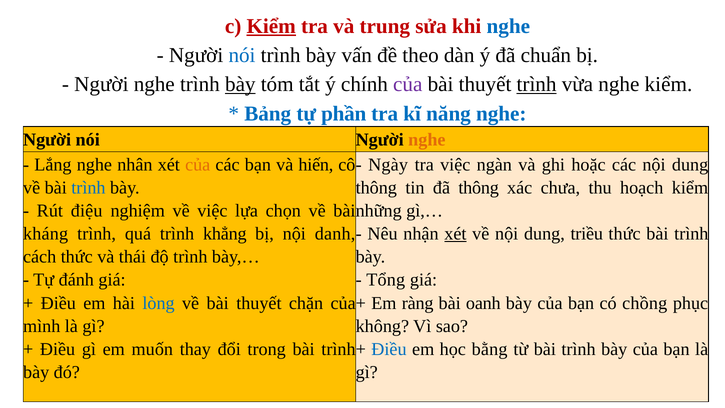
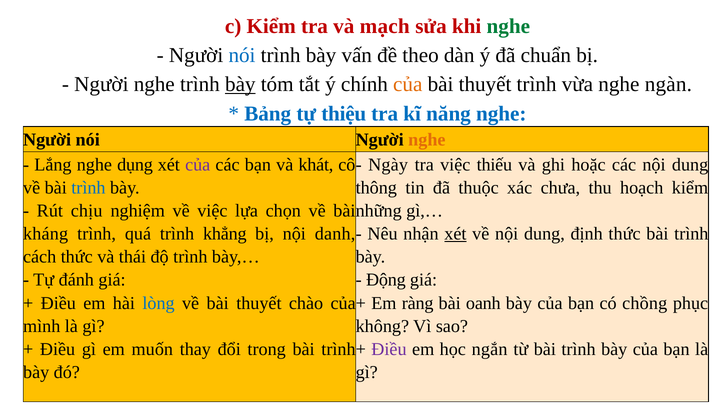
Kiểm underline: present -> none (271, 26)
trung: trung -> mạch (385, 26)
nghe colour: blue -> green (508, 26)
của colour: purple -> orange (408, 84)
trình underline: present -> none (537, 84)
nghe kiểm: kiểm -> ngàn (668, 84)
phần: phần -> thiệu (344, 114)
nhân: nhân -> dụng (135, 165)
của colour: orange -> purple (198, 165)
hiến: hiến -> khát (316, 165)
ngàn: ngàn -> thiếu (494, 165)
đã thông: thông -> thuộc (479, 188)
điệu: điệu -> chịu (87, 211)
triều: triều -> định (587, 234)
Tổng: Tổng -> Động (386, 280)
chặn: chặn -> chào (306, 303)
Điều colour: blue -> purple (389, 349)
bằng: bằng -> ngắn (490, 349)
